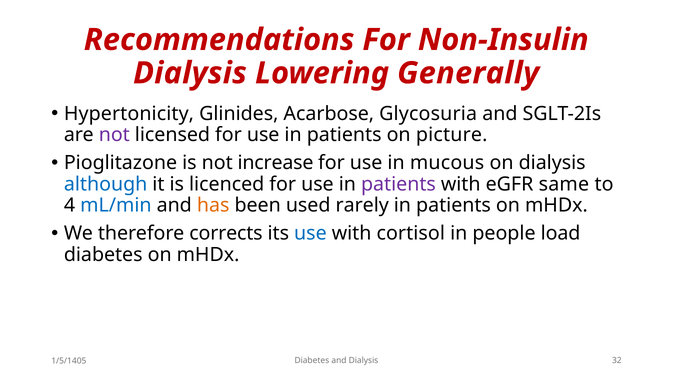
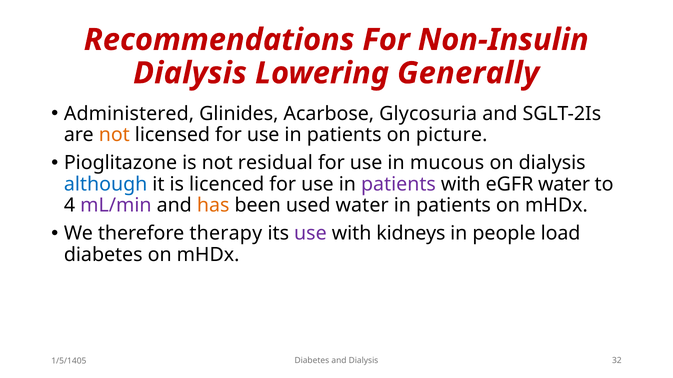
Hypertonicity: Hypertonicity -> Administered (129, 114)
not colour: purple -> orange (114, 135)
increase: increase -> residual (275, 163)
eGFR same: same -> water (564, 184)
mL/min colour: blue -> purple (116, 206)
used rarely: rarely -> water (362, 206)
corrects: corrects -> therapy (226, 234)
use colour: blue -> purple (310, 234)
cortisol: cortisol -> kidneys (411, 234)
